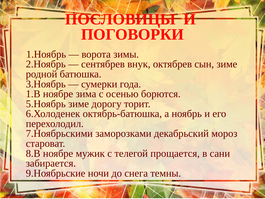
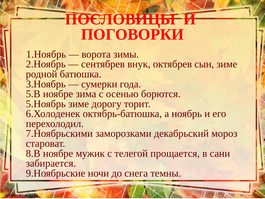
1.В: 1.В -> 5.В (33, 94)
